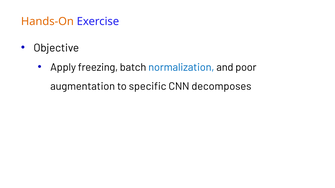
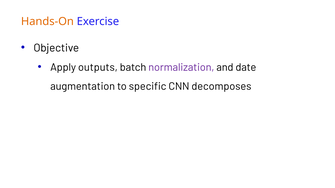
freezing: freezing -> outputs (98, 67)
normalization colour: blue -> purple (181, 67)
poor: poor -> date (246, 67)
